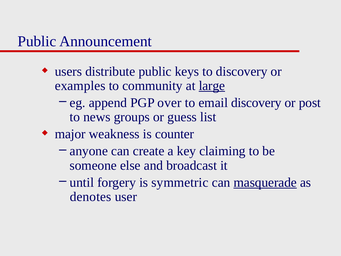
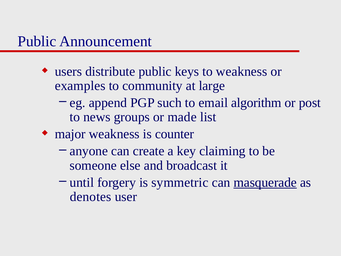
to discovery: discovery -> weakness (242, 71)
large underline: present -> none (212, 86)
over: over -> such (170, 103)
email discovery: discovery -> algorithm (256, 103)
guess: guess -> made (182, 117)
